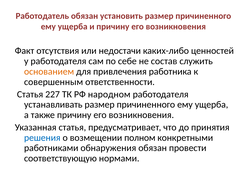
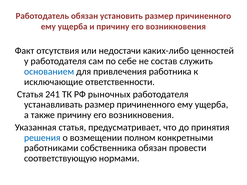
основанием colour: orange -> blue (49, 72)
совершенным: совершенным -> исключающие (54, 82)
227: 227 -> 241 (53, 94)
народном: народном -> рыночных (109, 94)
обнаружения: обнаружения -> собственника (108, 148)
